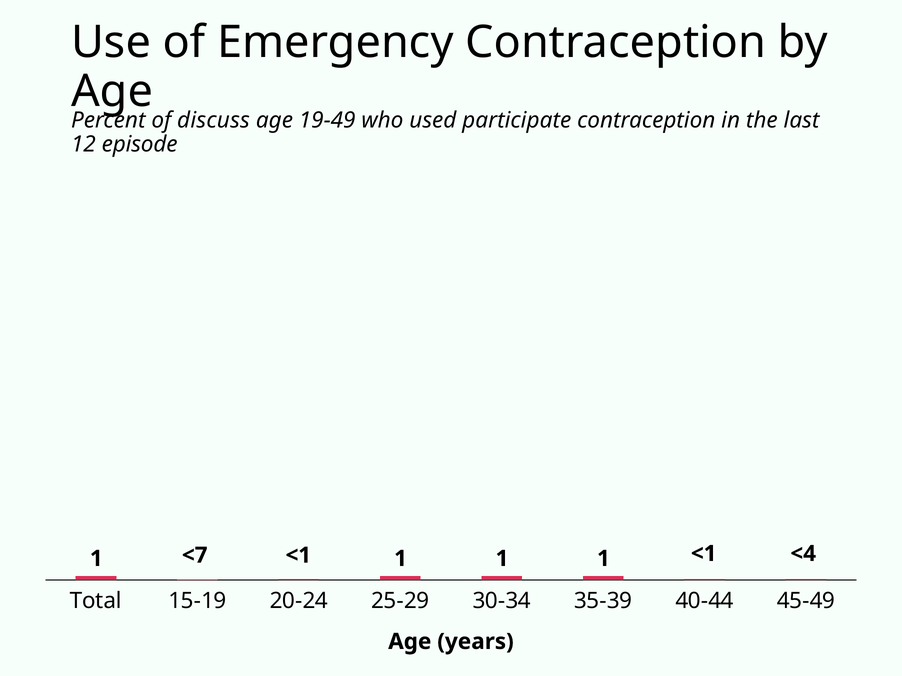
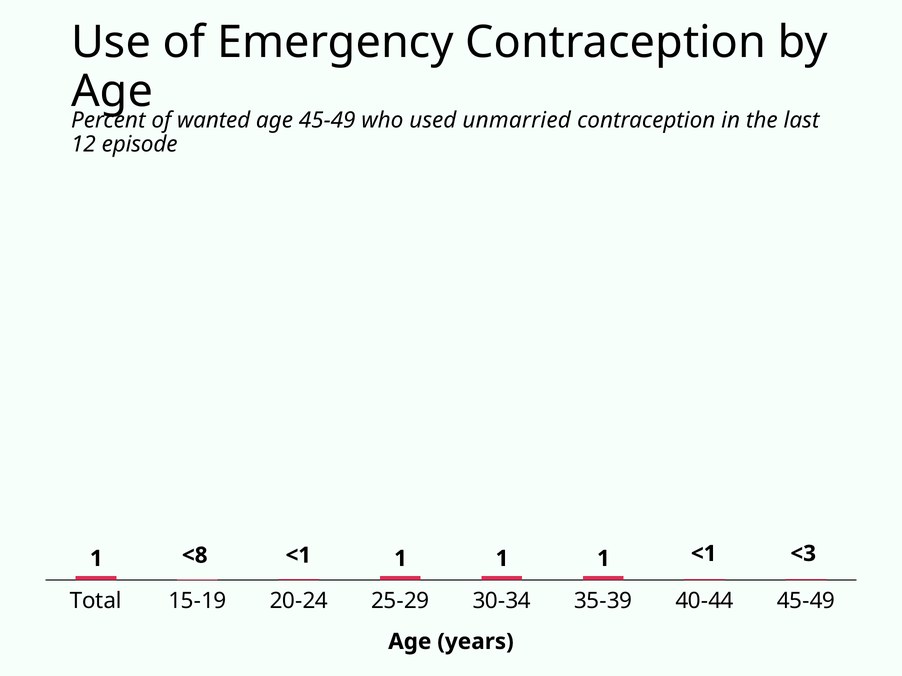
discuss: discuss -> wanted (214, 120)
age 19-49: 19-49 -> 45-49 (327, 120)
participate: participate -> unmarried (517, 120)
<7: <7 -> <8 (195, 556)
<4: <4 -> <3 (803, 554)
